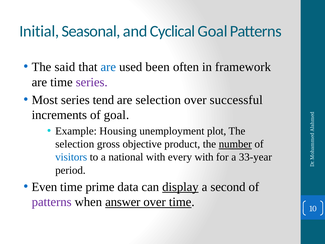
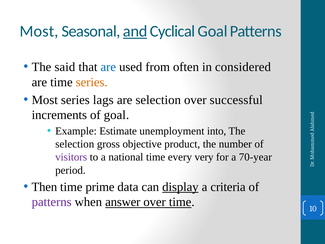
Initial: Initial -> Most (39, 31)
and underline: none -> present (135, 31)
been: been -> from (158, 67)
framework: framework -> considered (243, 67)
series colour: purple -> orange (92, 82)
tend: tend -> lags (103, 100)
Housing: Housing -> Estimate (118, 131)
plot: plot -> into (217, 131)
number underline: present -> none (235, 144)
visitors colour: blue -> purple (71, 157)
national with: with -> time (156, 157)
every with: with -> very (204, 157)
33-year: 33-year -> 70-year (255, 157)
Even: Even -> Then (44, 187)
second: second -> criteria (228, 187)
